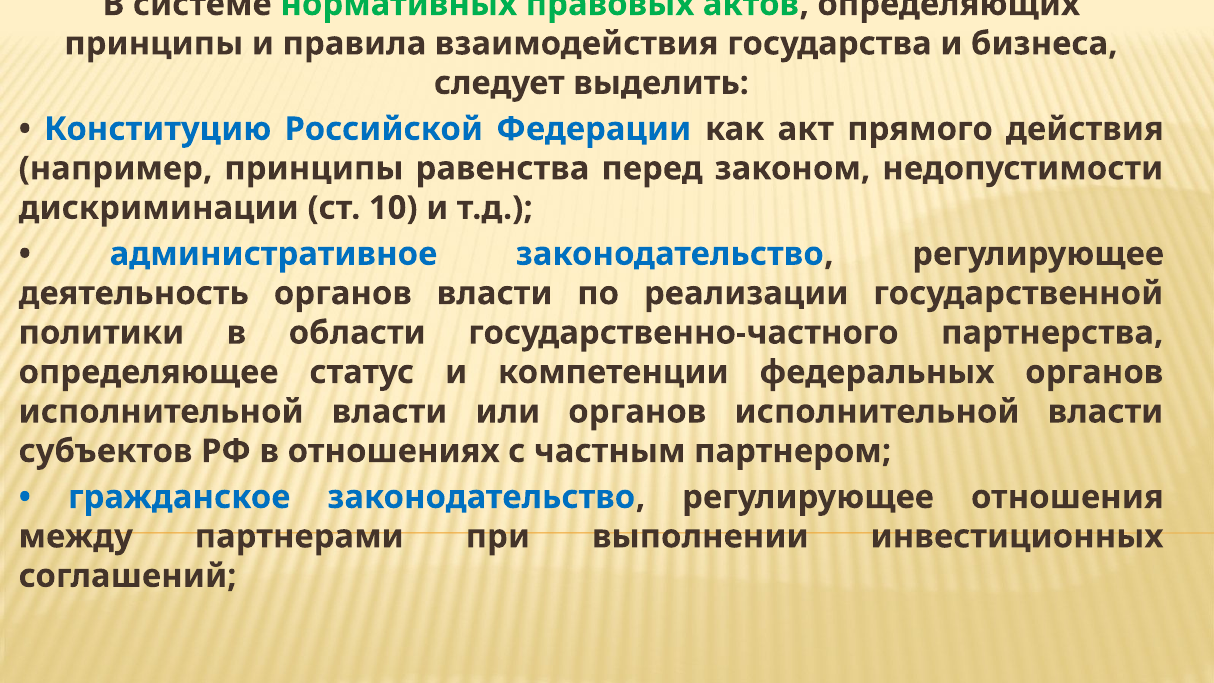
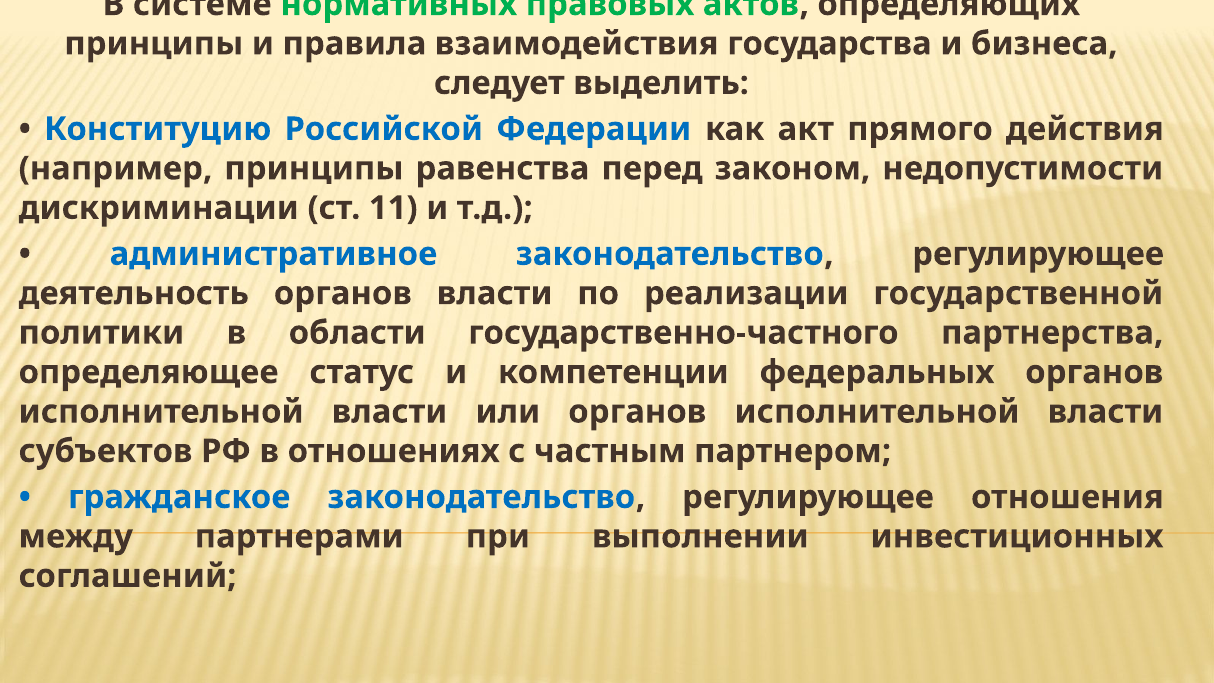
10: 10 -> 11 (393, 208)
